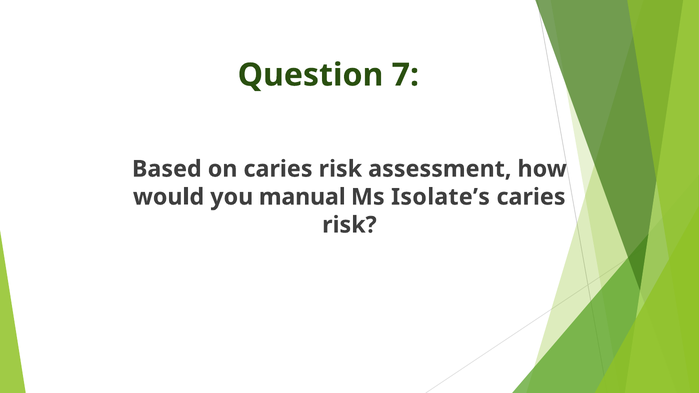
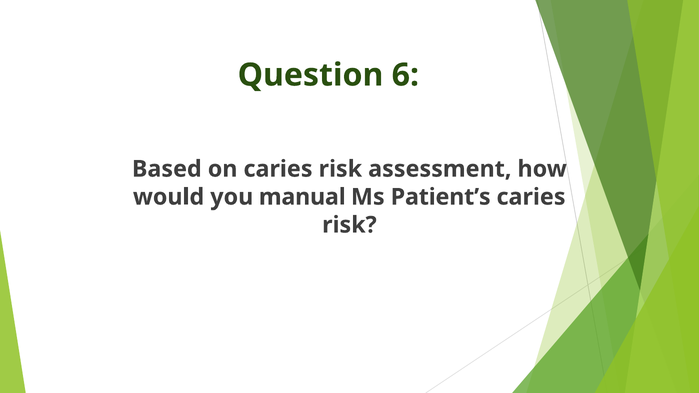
7: 7 -> 6 (405, 75)
Isolate’s: Isolate’s -> Patient’s (441, 197)
